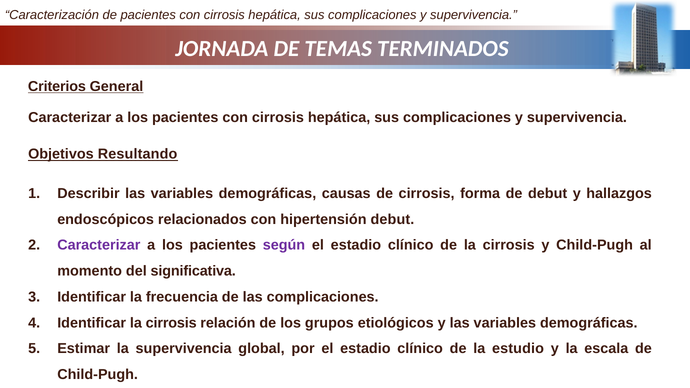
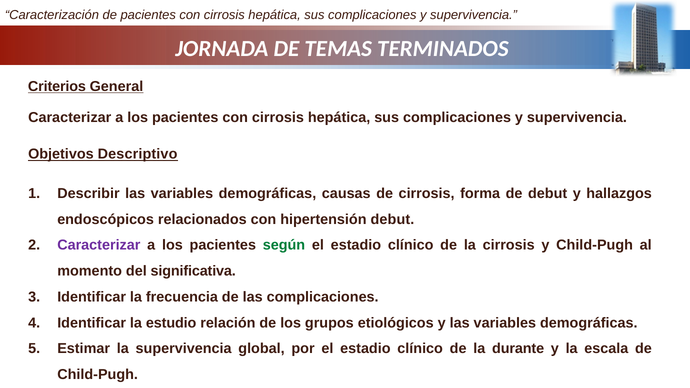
Resultando: Resultando -> Descriptivo (138, 154)
según colour: purple -> green (284, 245)
Identificar la cirrosis: cirrosis -> estudio (171, 323)
estudio: estudio -> durante (518, 349)
